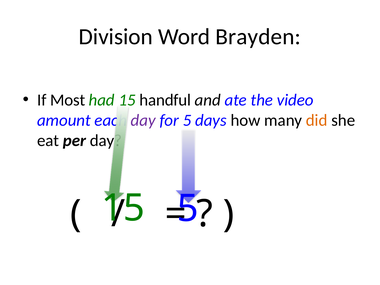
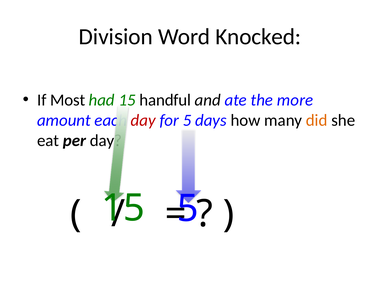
Brayden: Brayden -> Knocked (258, 37)
video: video -> more (295, 100)
day colour: purple -> red (143, 120)
